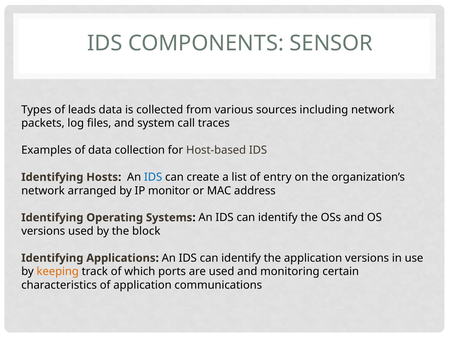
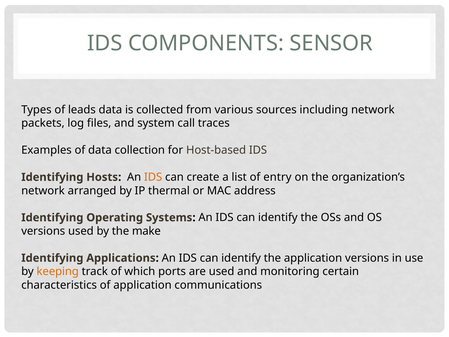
IDS colour: blue -> orange (153, 177)
monitor: monitor -> thermal (169, 190)
block: block -> make (146, 231)
